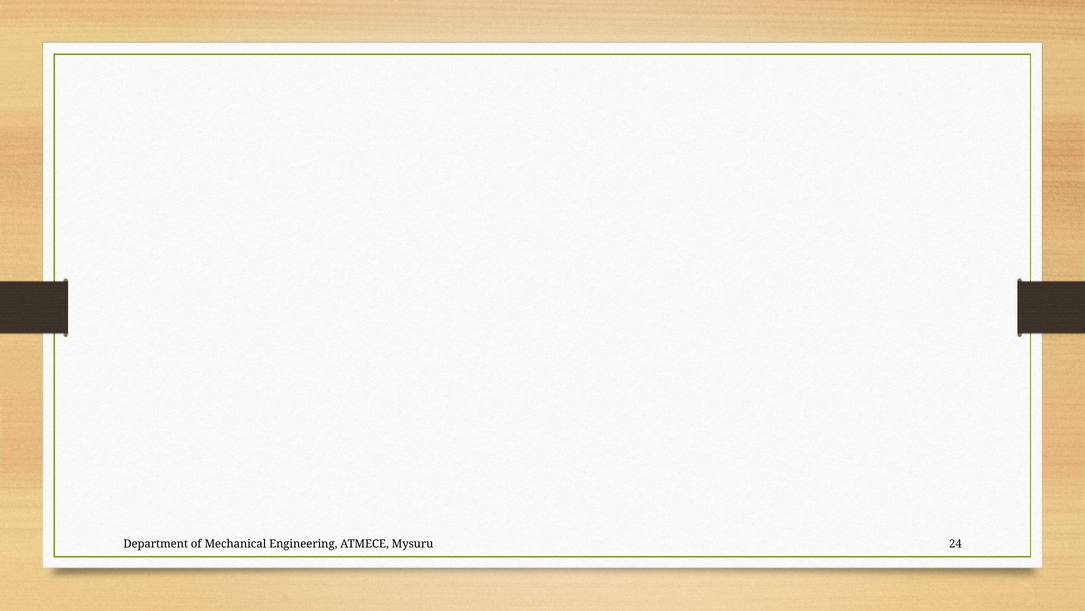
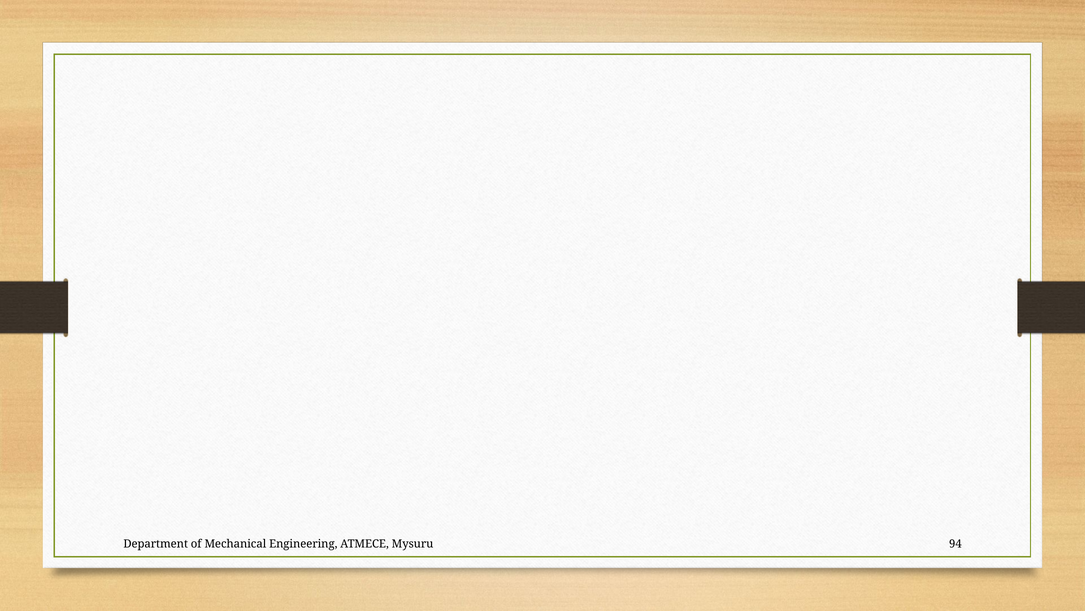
24: 24 -> 94 (955, 544)
